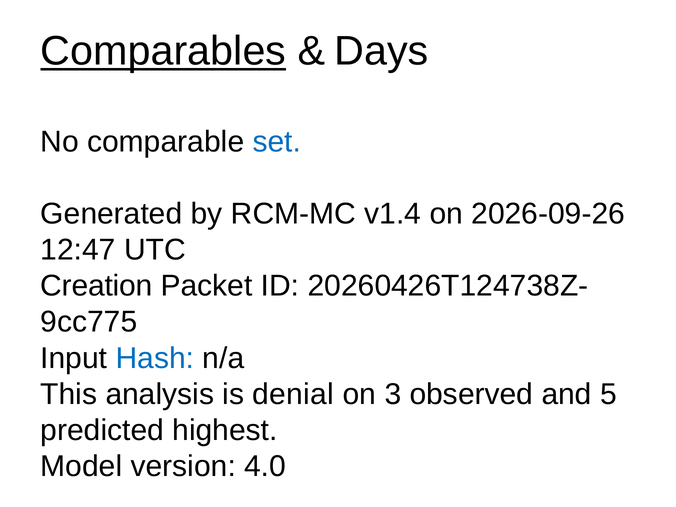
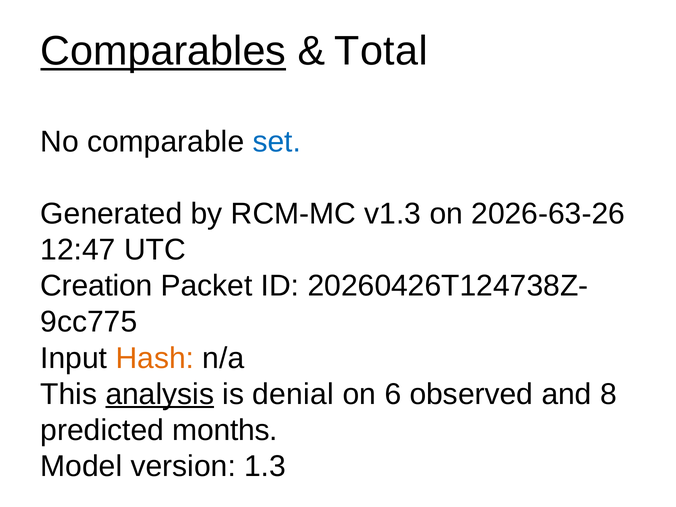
Days: Days -> Total (381, 51)
v1.4: v1.4 -> v1.3 (393, 214)
2026-09-26: 2026-09-26 -> 2026-63-26 (548, 214)
Hash colour: blue -> orange (155, 358)
analysis underline: none -> present (160, 394)
3: 3 -> 6 (393, 394)
5: 5 -> 8 (608, 394)
highest: highest -> months (225, 430)
4.0: 4.0 -> 1.3 (265, 466)
